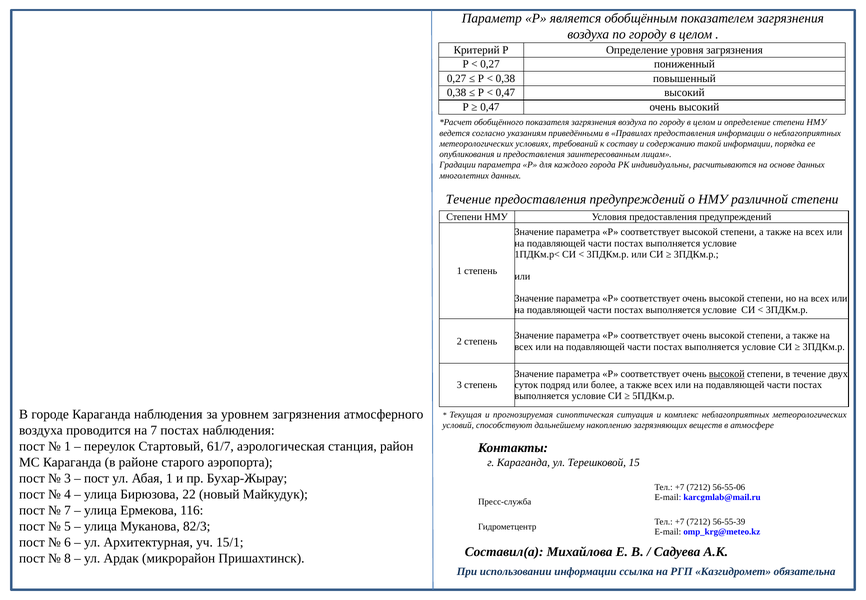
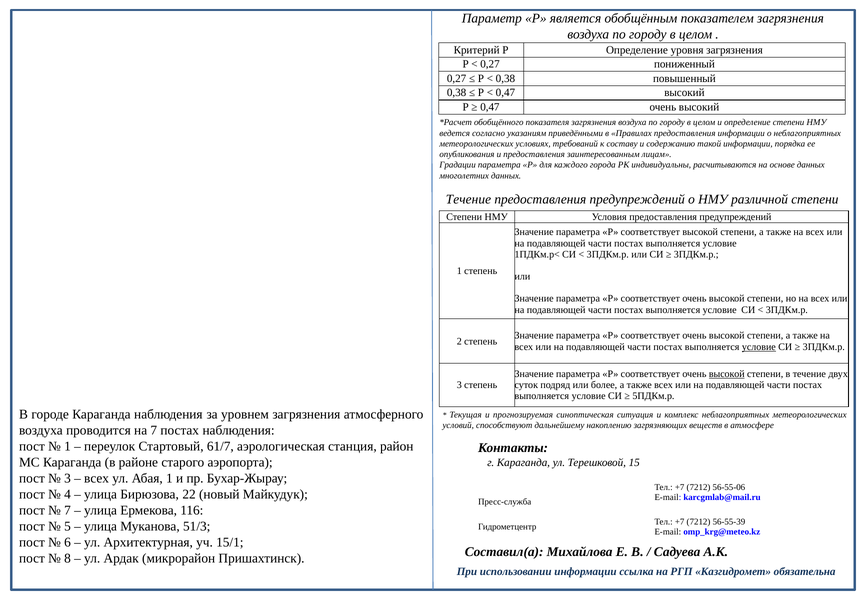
условие underline: none -> present (759, 347)
пост: пост -> всех (97, 478)
82/3: 82/3 -> 51/3 (197, 526)
